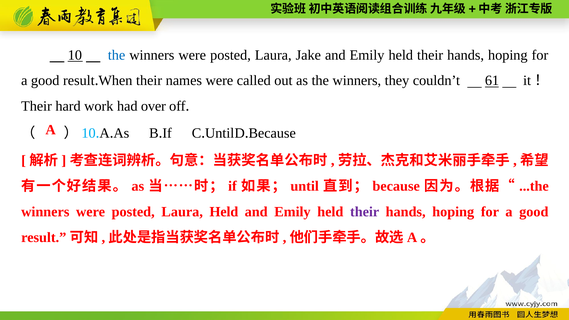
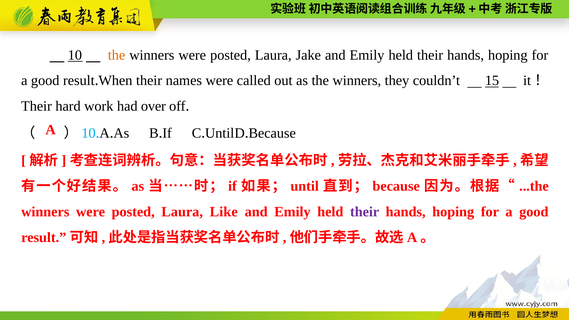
the colour: blue -> orange (117, 55)
61: 61 -> 15 (492, 81)
Laura Held: Held -> Like (224, 212)
